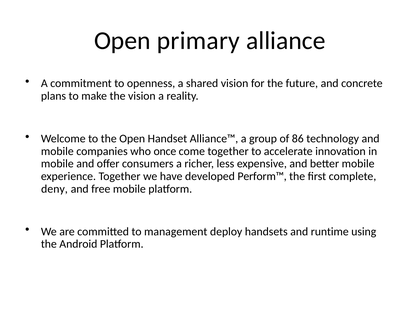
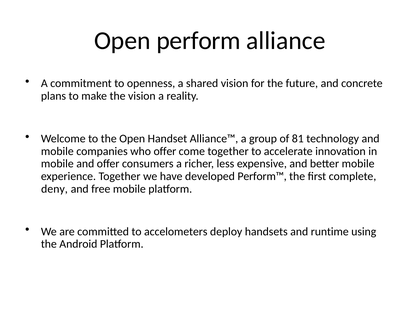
primary: primary -> perform (199, 41)
86: 86 -> 81 (298, 139)
who once: once -> offer (165, 151)
management: management -> accelometers (176, 232)
